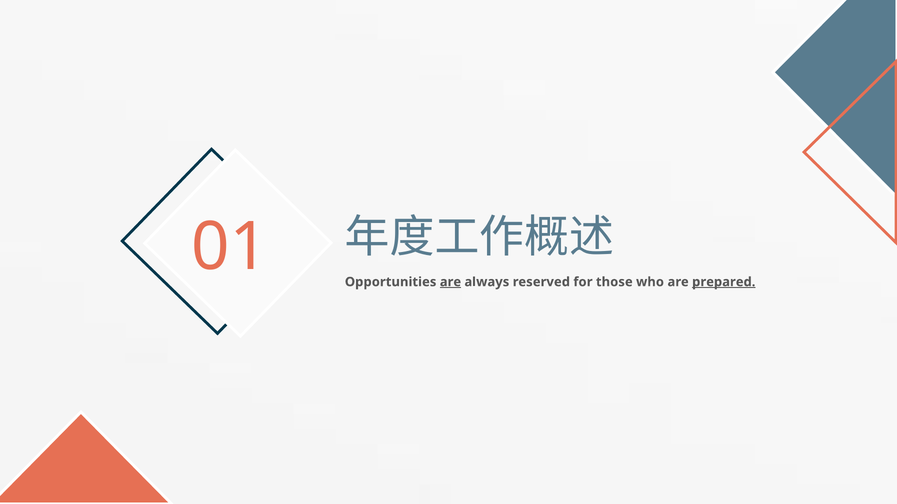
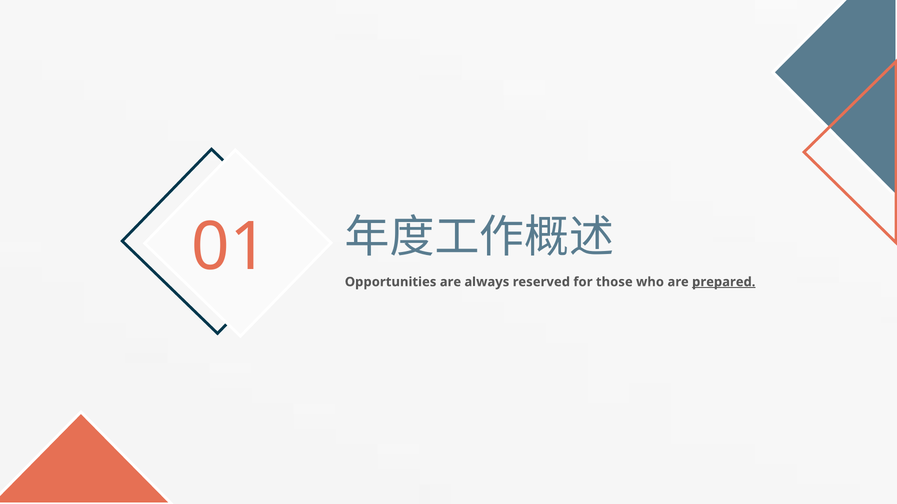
are underline: present -> none (450, 282)
